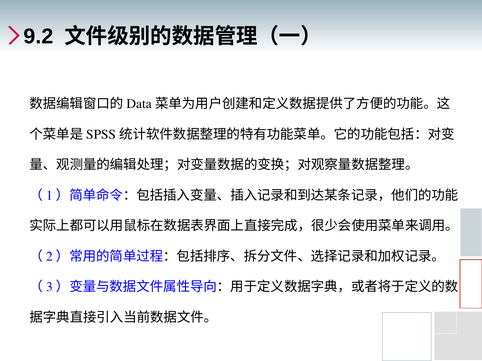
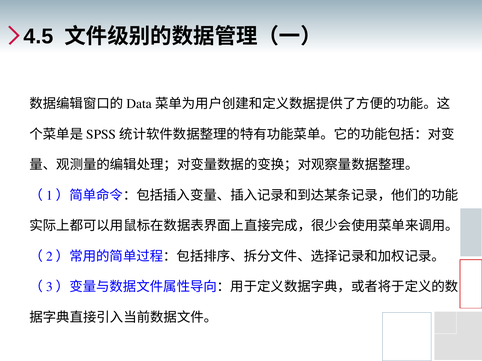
9.2: 9.2 -> 4.5 (39, 36)
